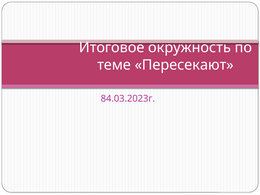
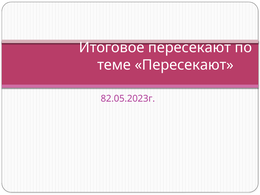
Итоговое окружность: окружность -> пересекают (190, 48)
84.03.2023г: 84.03.2023г -> 82.05.2023г (128, 99)
